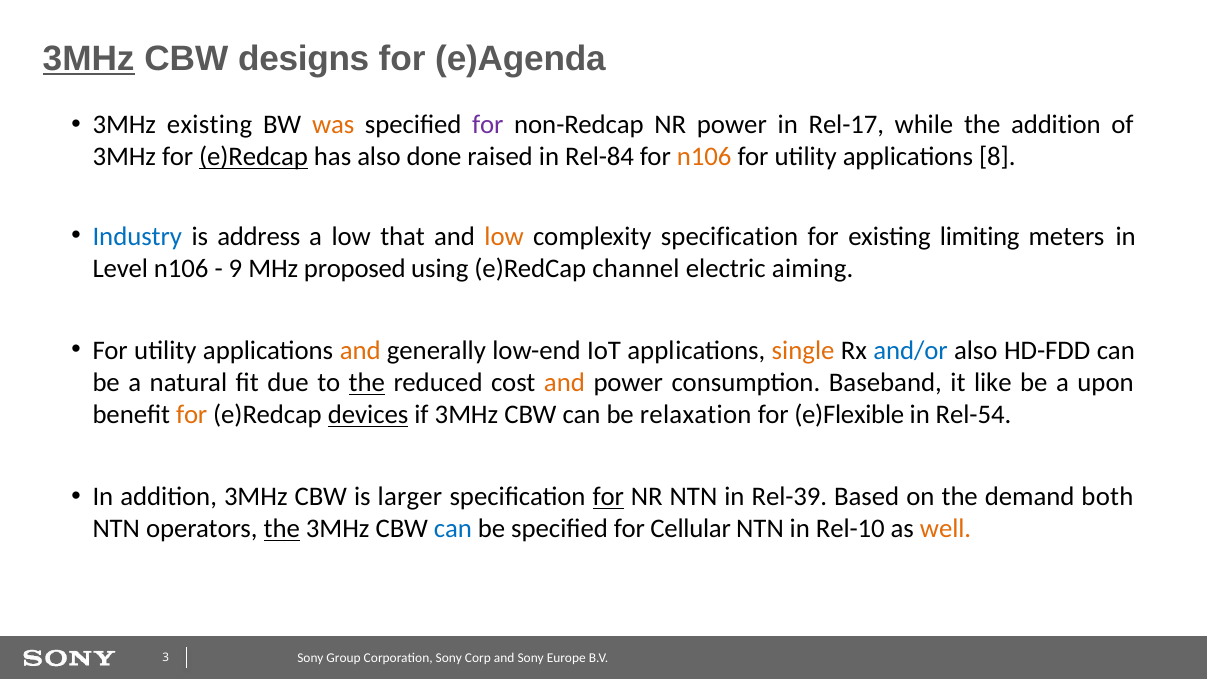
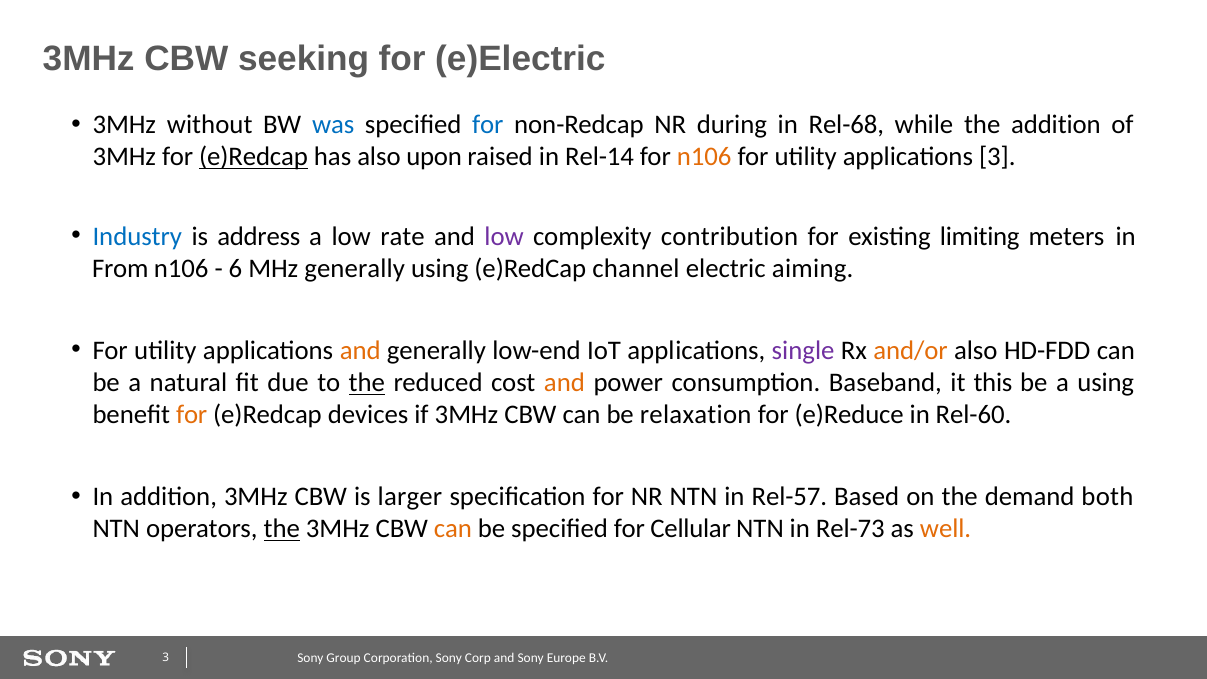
3MHz underline: present -> none (89, 59)
designs: designs -> seeking (304, 59)
e)Agenda: e)Agenda -> e)Electric (520, 59)
3MHz existing: existing -> without (210, 125)
was colour: orange -> blue (333, 125)
for colour: purple -> blue (488, 125)
NR power: power -> during (732, 125)
Rel-17: Rel-17 -> Rel-68 (846, 125)
done: done -> upon (434, 157)
Rel-84: Rel-84 -> Rel-14 (600, 157)
applications 8: 8 -> 3 (997, 157)
that: that -> rate (402, 237)
low colour: orange -> purple (504, 237)
complexity specification: specification -> contribution (730, 237)
Level: Level -> From (120, 269)
9: 9 -> 6 (235, 269)
MHz proposed: proposed -> generally (355, 269)
single colour: orange -> purple (803, 351)
and/or colour: blue -> orange (911, 351)
like: like -> this (993, 383)
a upon: upon -> using (1106, 383)
devices underline: present -> none (368, 415)
e)Flexible: e)Flexible -> e)Reduce (849, 415)
Rel-54: Rel-54 -> Rel-60 (973, 415)
for underline: present -> none (608, 497)
Rel-39: Rel-39 -> Rel-57 (789, 497)
can colour: blue -> orange (453, 529)
Rel-10: Rel-10 -> Rel-73 (850, 529)
